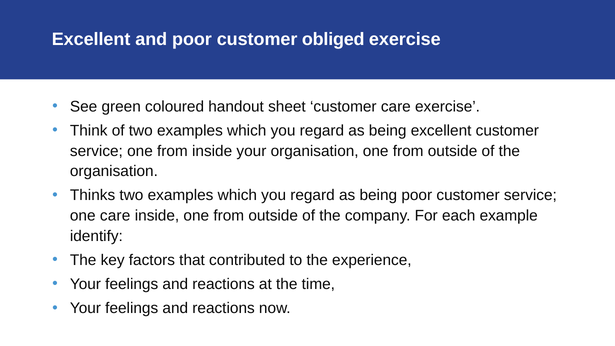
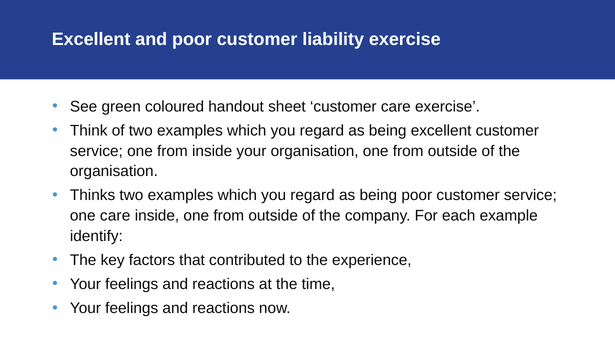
obliged: obliged -> liability (333, 40)
